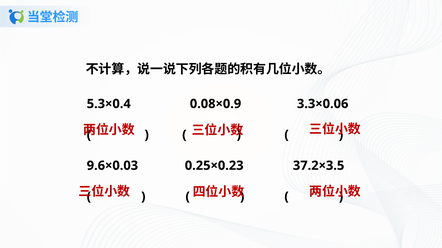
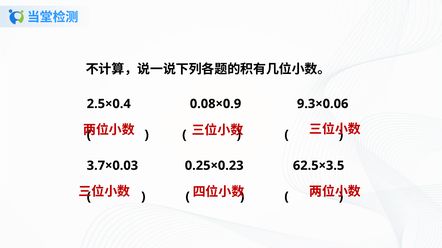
5.3×0.4: 5.3×0.4 -> 2.5×0.4 (109, 104)
3.3×0.06: 3.3×0.06 -> 9.3×0.06 (323, 104)
9.6×0.03: 9.6×0.03 -> 3.7×0.03 (112, 166)
37.2×3.5: 37.2×3.5 -> 62.5×3.5 (319, 166)
